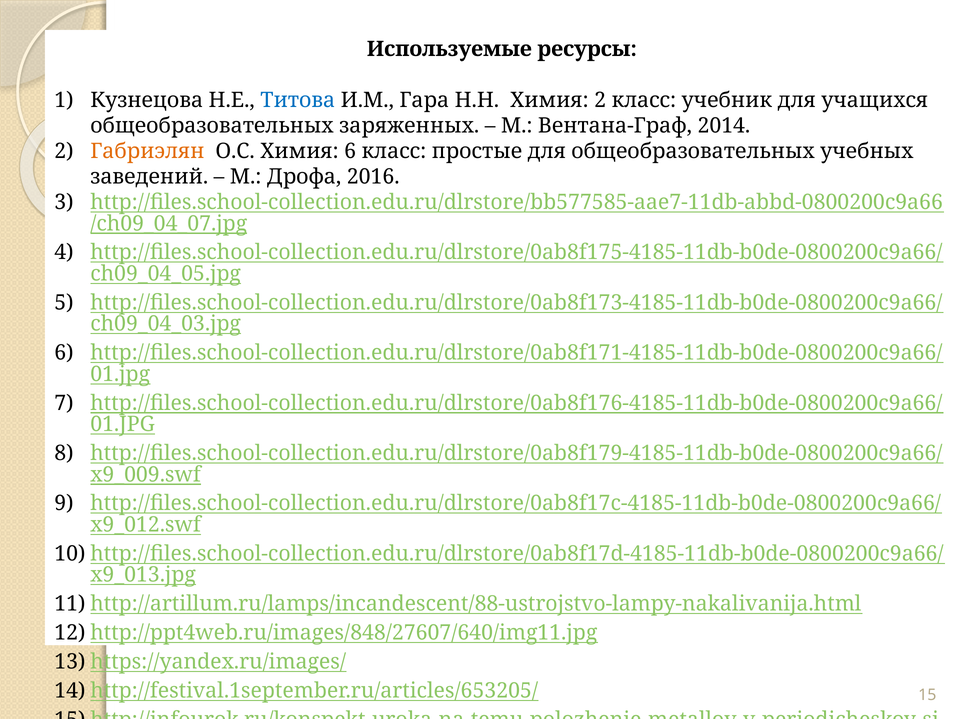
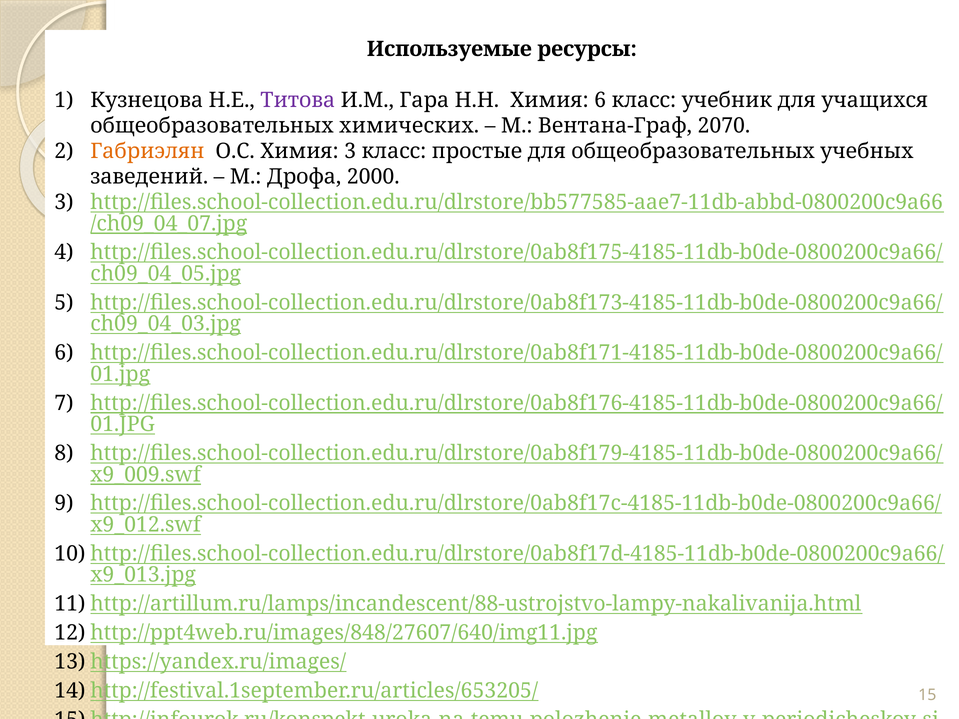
Титова colour: blue -> purple (298, 100)
Химия 2: 2 -> 6 (600, 100)
заряженных: заряженных -> химических (409, 126)
2014: 2014 -> 2070 (724, 126)
Химия 6: 6 -> 3 (350, 151)
2016: 2016 -> 2000 (373, 177)
